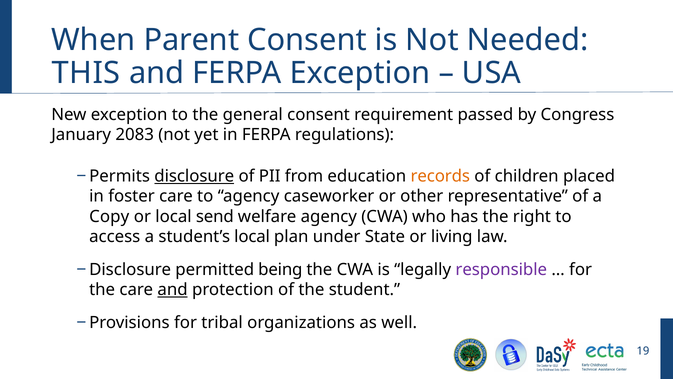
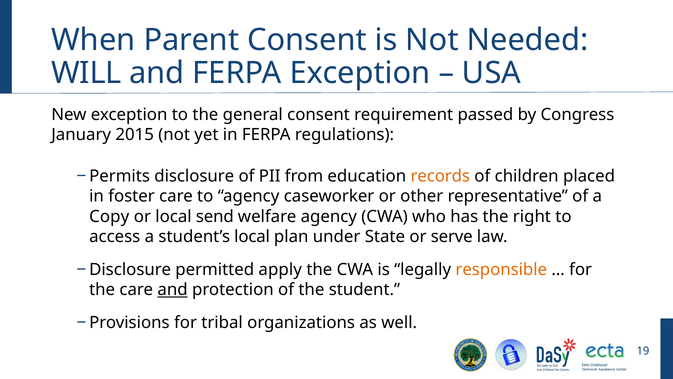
THIS: THIS -> WILL (86, 73)
2083: 2083 -> 2015 (135, 135)
disclosure underline: present -> none (194, 176)
living: living -> serve (452, 237)
being: being -> apply (280, 269)
responsible colour: purple -> orange (501, 269)
